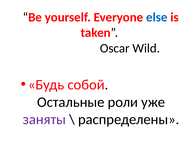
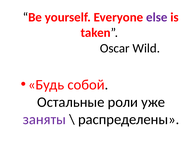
else colour: blue -> purple (157, 17)
